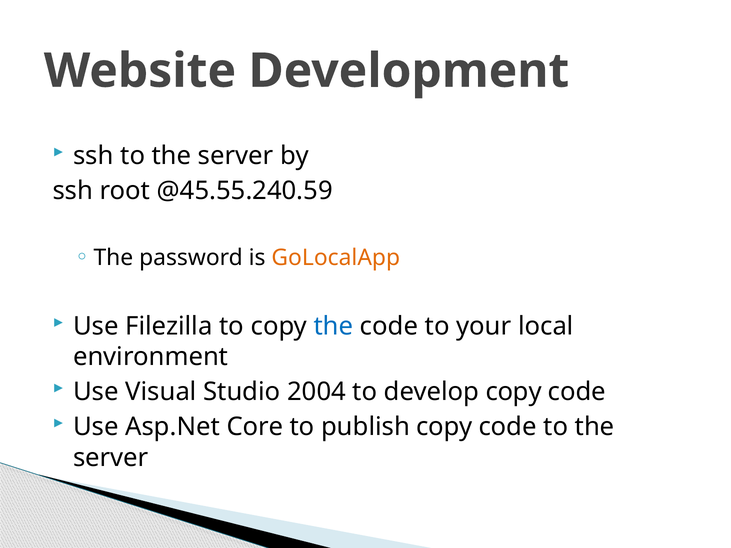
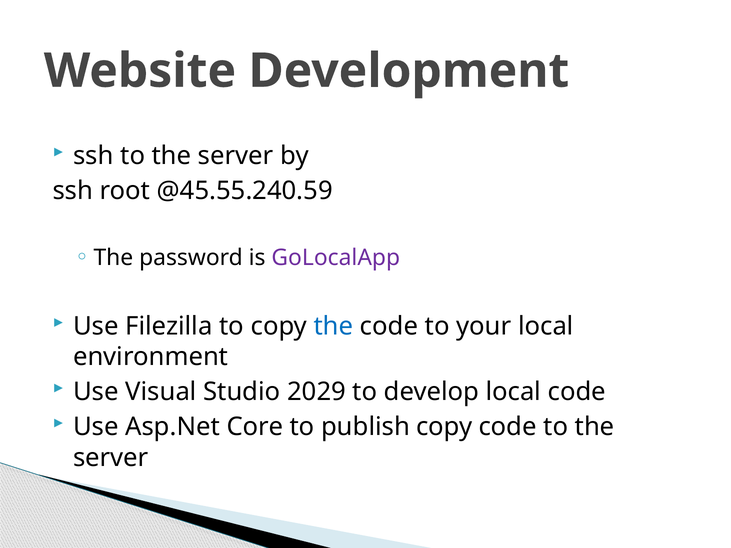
GoLocalApp colour: orange -> purple (336, 258)
2004: 2004 -> 2029 (317, 392)
develop copy: copy -> local (514, 392)
